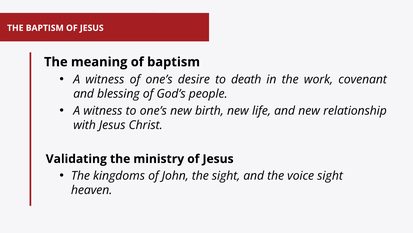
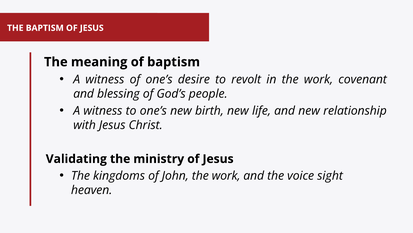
death: death -> revolt (246, 79)
John the sight: sight -> work (226, 176)
